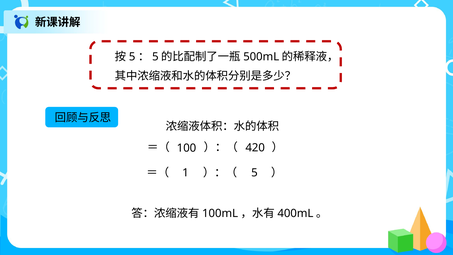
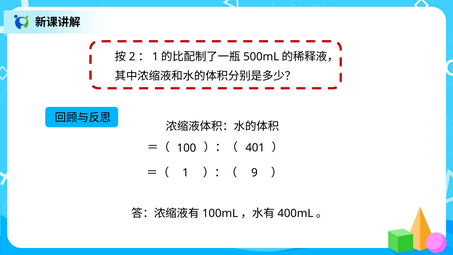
5: 5 -> 2 (132, 57)
5: 5 -> 1 (155, 57)
420: 420 -> 401 (255, 148)
1 5: 5 -> 9 (254, 173)
